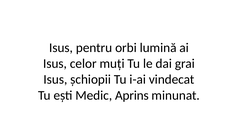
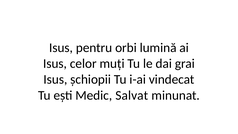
Aprins: Aprins -> Salvat (132, 95)
